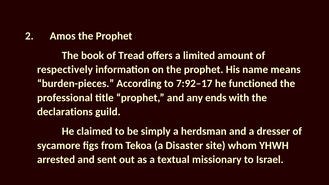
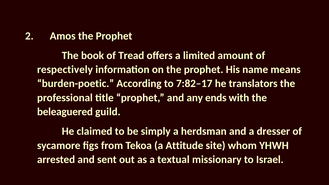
burden-pieces: burden-pieces -> burden-poetic (76, 84)
7:92–17: 7:92–17 -> 7:82–17 (194, 84)
functioned: functioned -> translators (253, 84)
declarations: declarations -> beleaguered (65, 112)
Disaster: Disaster -> Attitude (184, 145)
